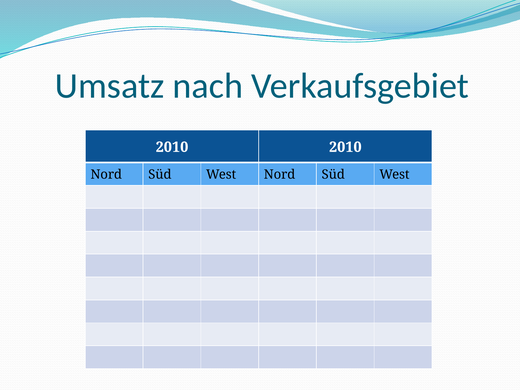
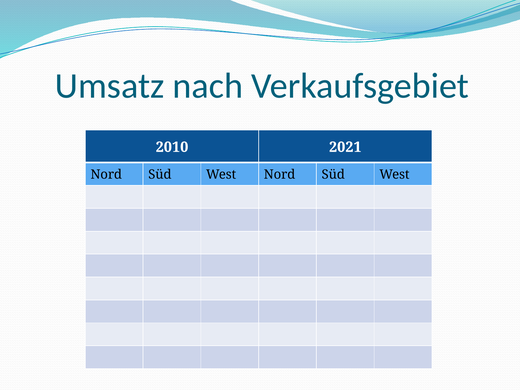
2010 2010: 2010 -> 2021 (345, 147)
